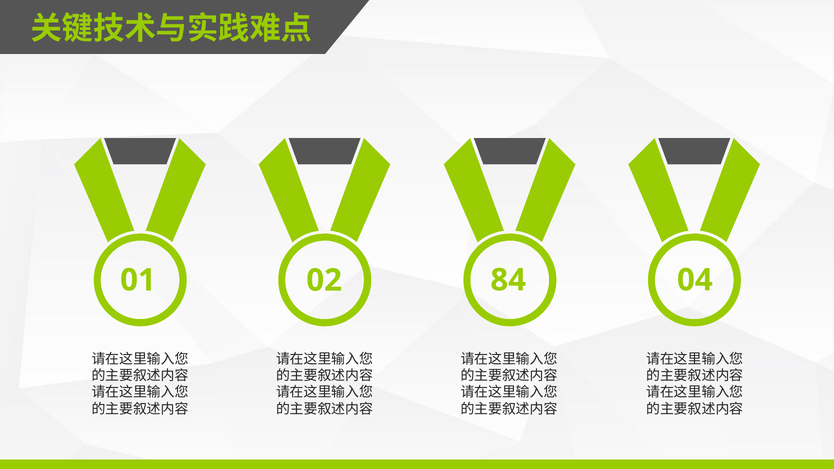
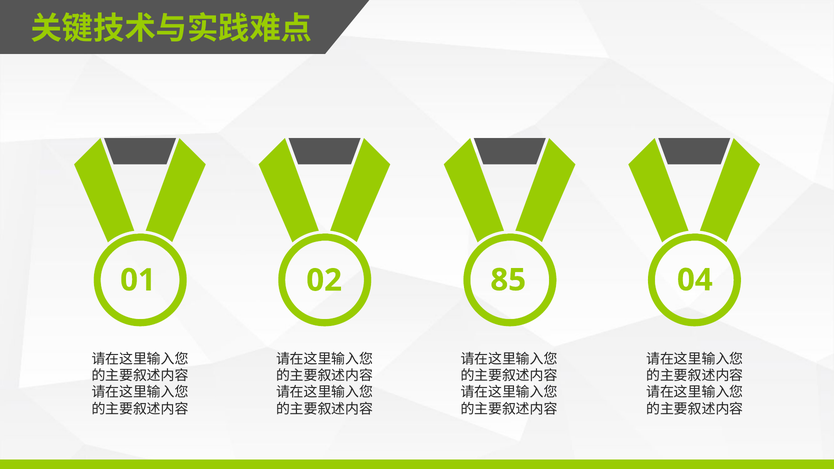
84: 84 -> 85 (508, 280)
